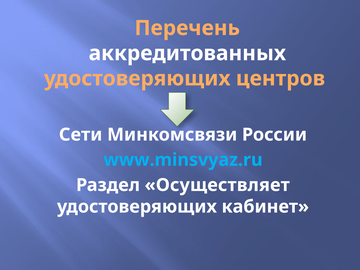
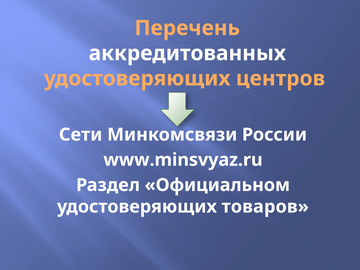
www.minsvyaz.ru colour: light blue -> white (183, 160)
Осуществляет: Осуществляет -> Официальном (217, 185)
кабинет: кабинет -> товаров (265, 207)
